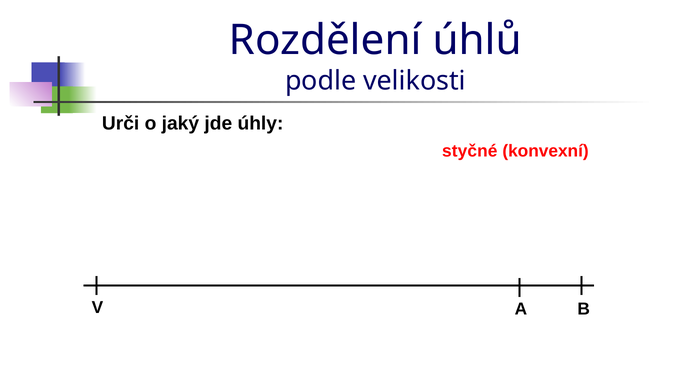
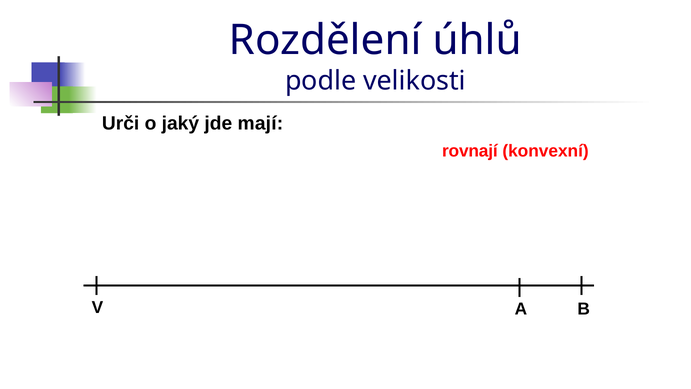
úhly: úhly -> mají (260, 124)
styčné: styčné -> rovnají (470, 151)
